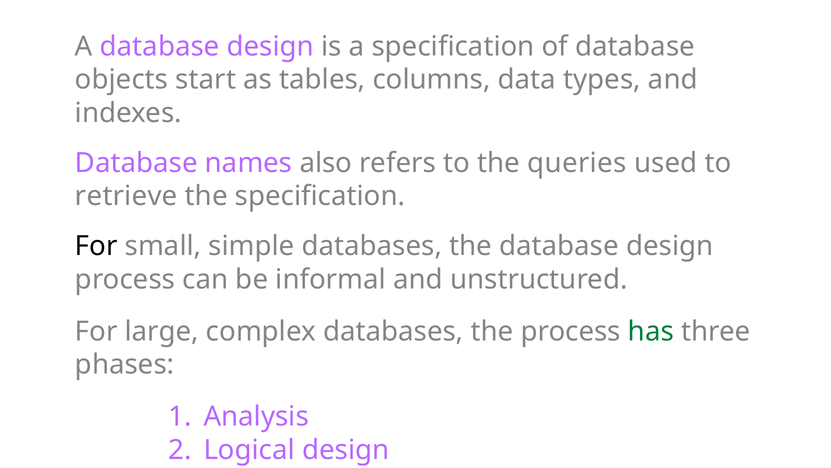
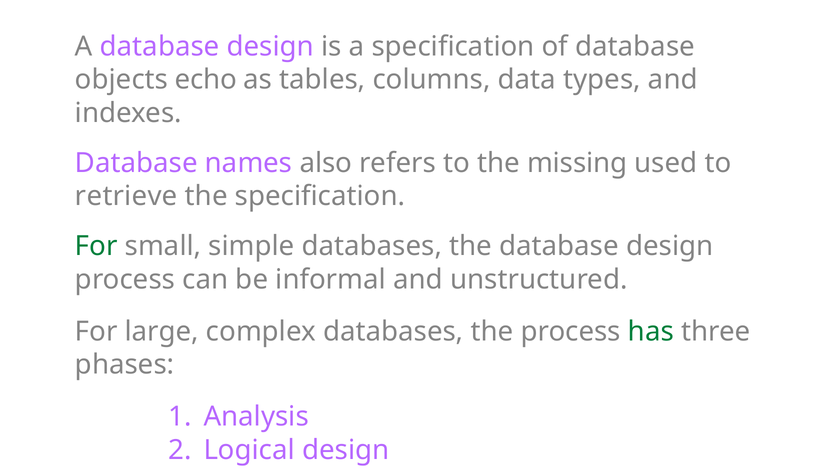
start: start -> echo (206, 80)
queries: queries -> missing (577, 163)
For colour: black -> green (96, 246)
